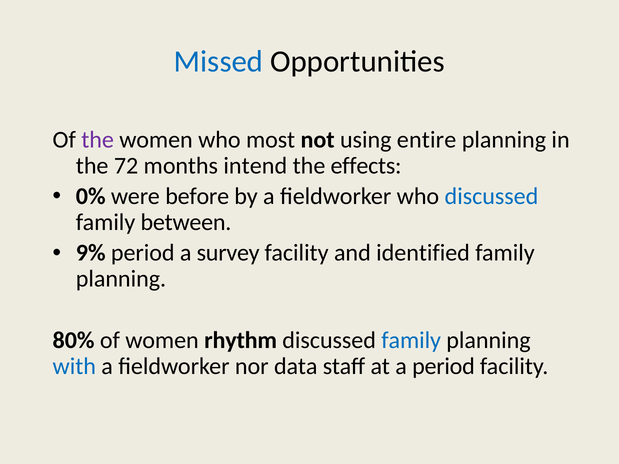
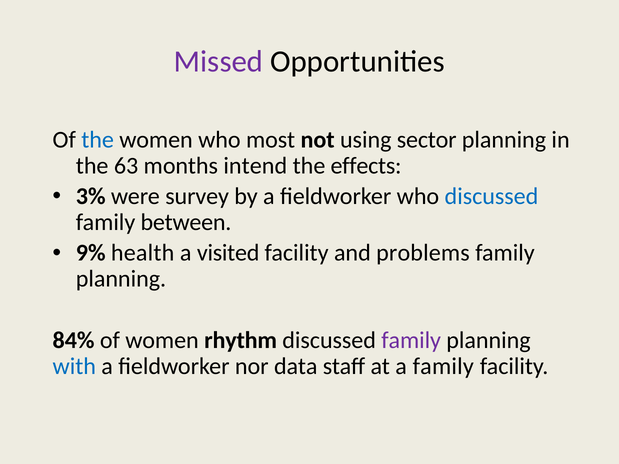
Missed colour: blue -> purple (219, 61)
the colour: purple -> blue (98, 140)
entire: entire -> sector (427, 140)
72: 72 -> 63 (126, 166)
0%: 0% -> 3% (91, 196)
before: before -> survey (197, 196)
9% period: period -> health (143, 253)
survey: survey -> visited (228, 253)
identified: identified -> problems (423, 253)
80%: 80% -> 84% (74, 341)
family colour: blue -> purple (411, 341)
a period: period -> family (443, 367)
